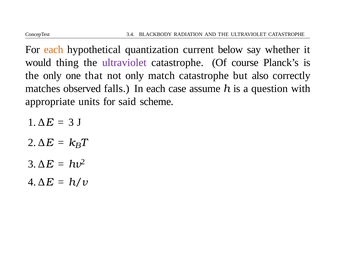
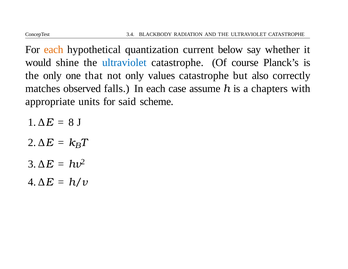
thing: thing -> shine (67, 63)
ultraviolet colour: purple -> blue (124, 63)
match: match -> values (162, 76)
question: question -> chapters (270, 89)
3: 3 -> 8 (71, 122)
